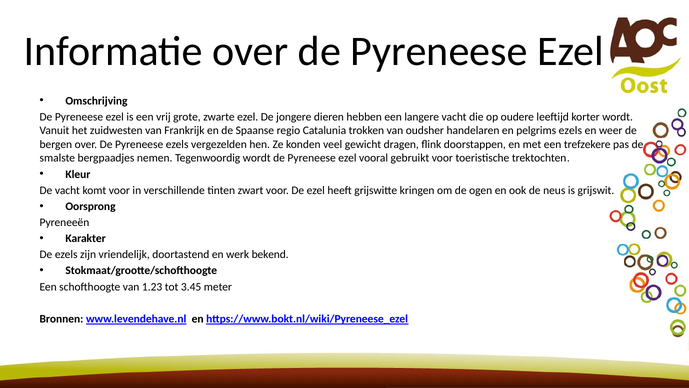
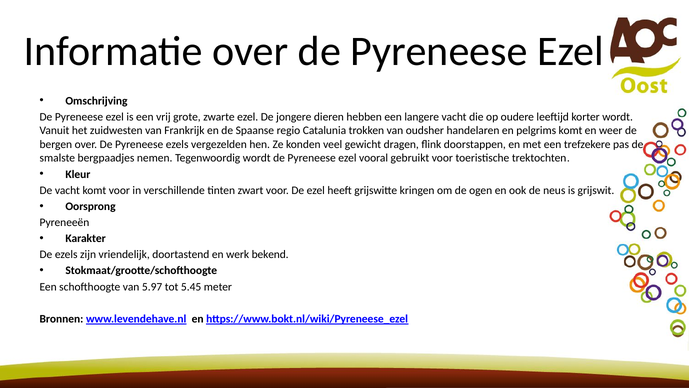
pelgrims ezels: ezels -> komt (570, 130)
1.23: 1.23 -> 5.97 (152, 286)
3.45: 3.45 -> 5.45 (191, 286)
